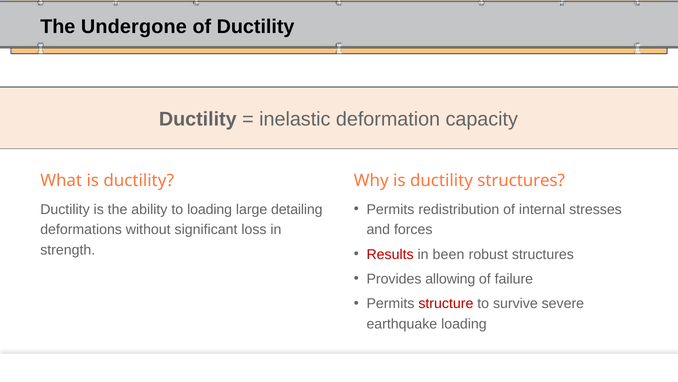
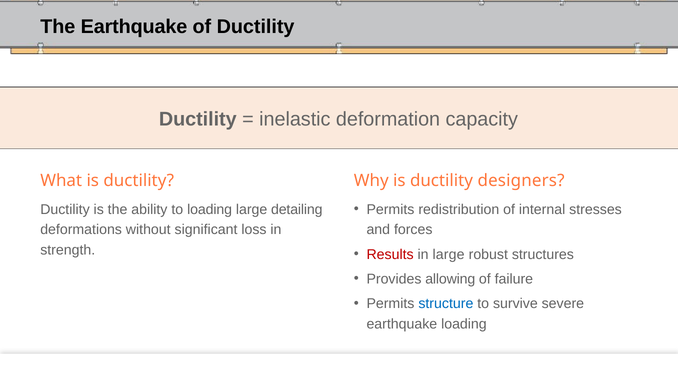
The Undergone: Undergone -> Earthquake (134, 27)
ductility structures: structures -> designers (521, 180)
in been: been -> large (449, 254)
structure colour: red -> blue (446, 303)
